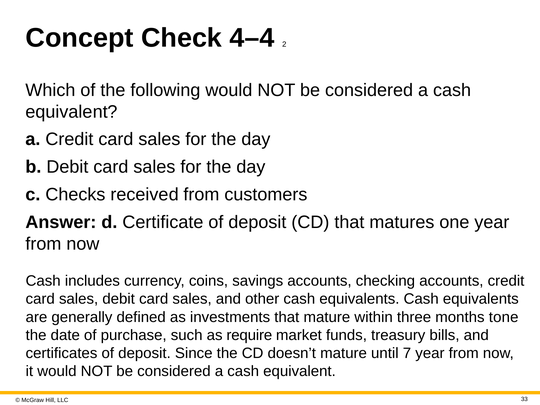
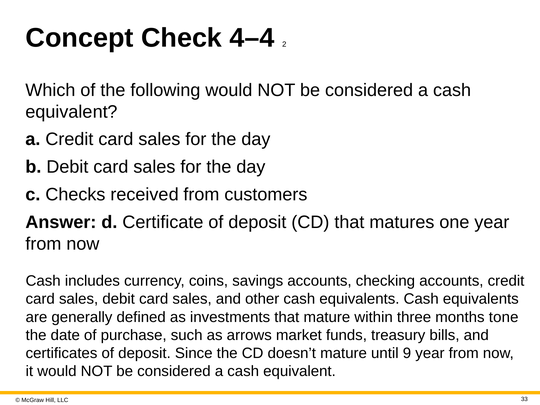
require: require -> arrows (249, 335)
7: 7 -> 9 (407, 353)
